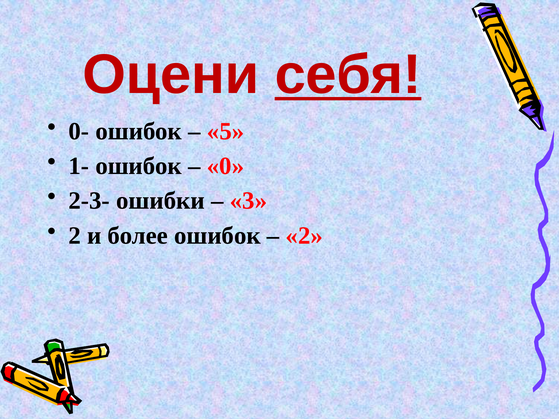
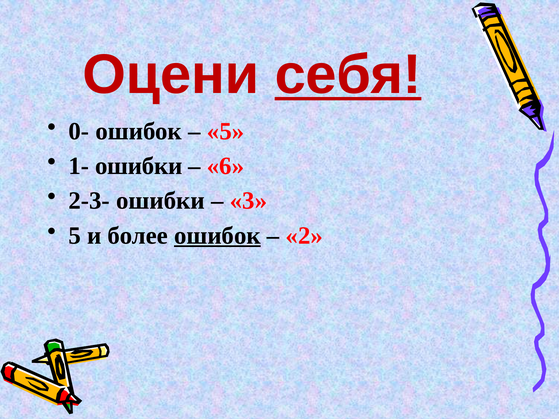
1- ошибок: ошибок -> ошибки (139, 166)
0: 0 -> 6 (225, 166)
2: 2 -> 5 (75, 236)
ошибок underline: none -> present (217, 236)
